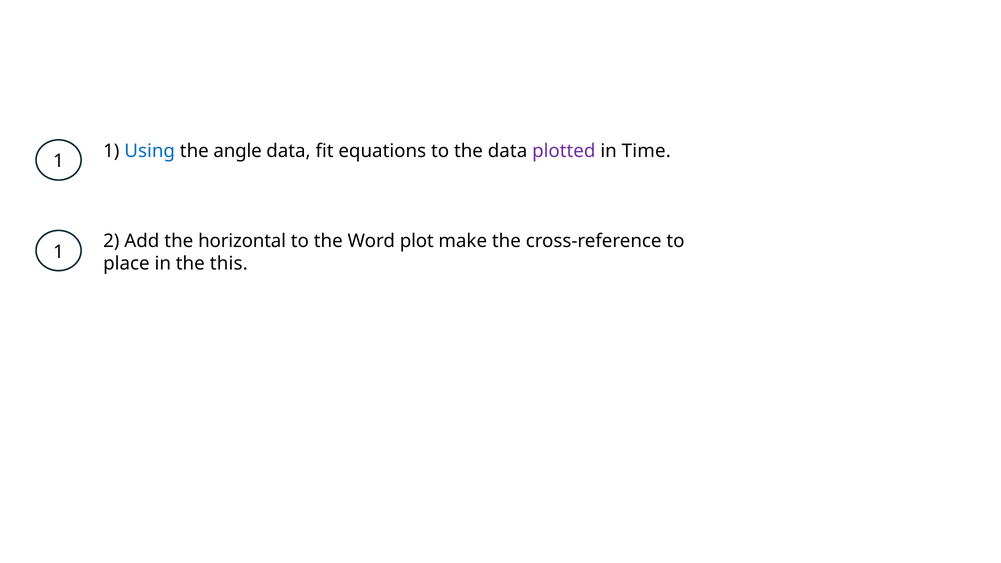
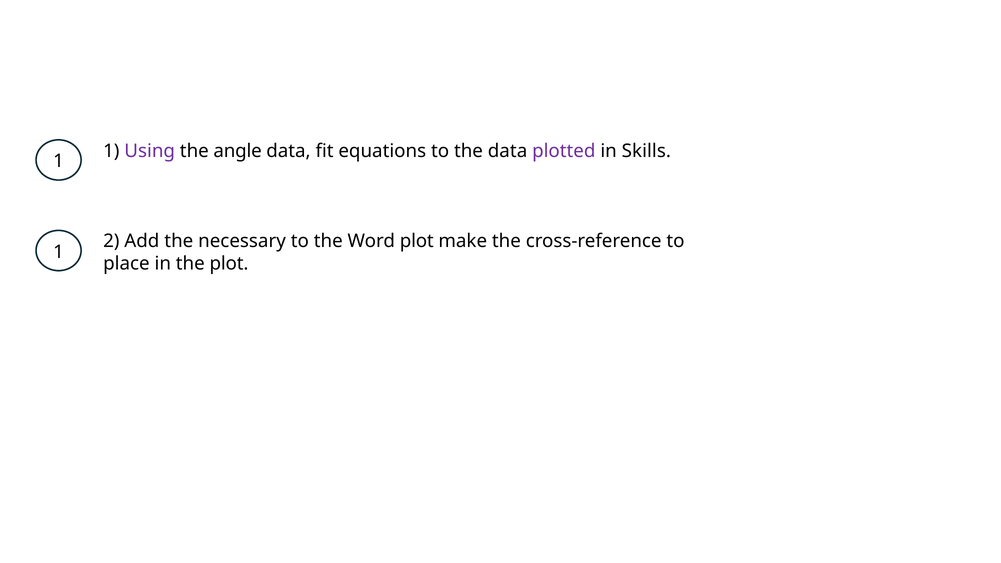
Using colour: blue -> purple (150, 151)
Time: Time -> Skills (646, 151)
horizontal: horizontal -> necessary (242, 241)
the this: this -> plot (229, 264)
